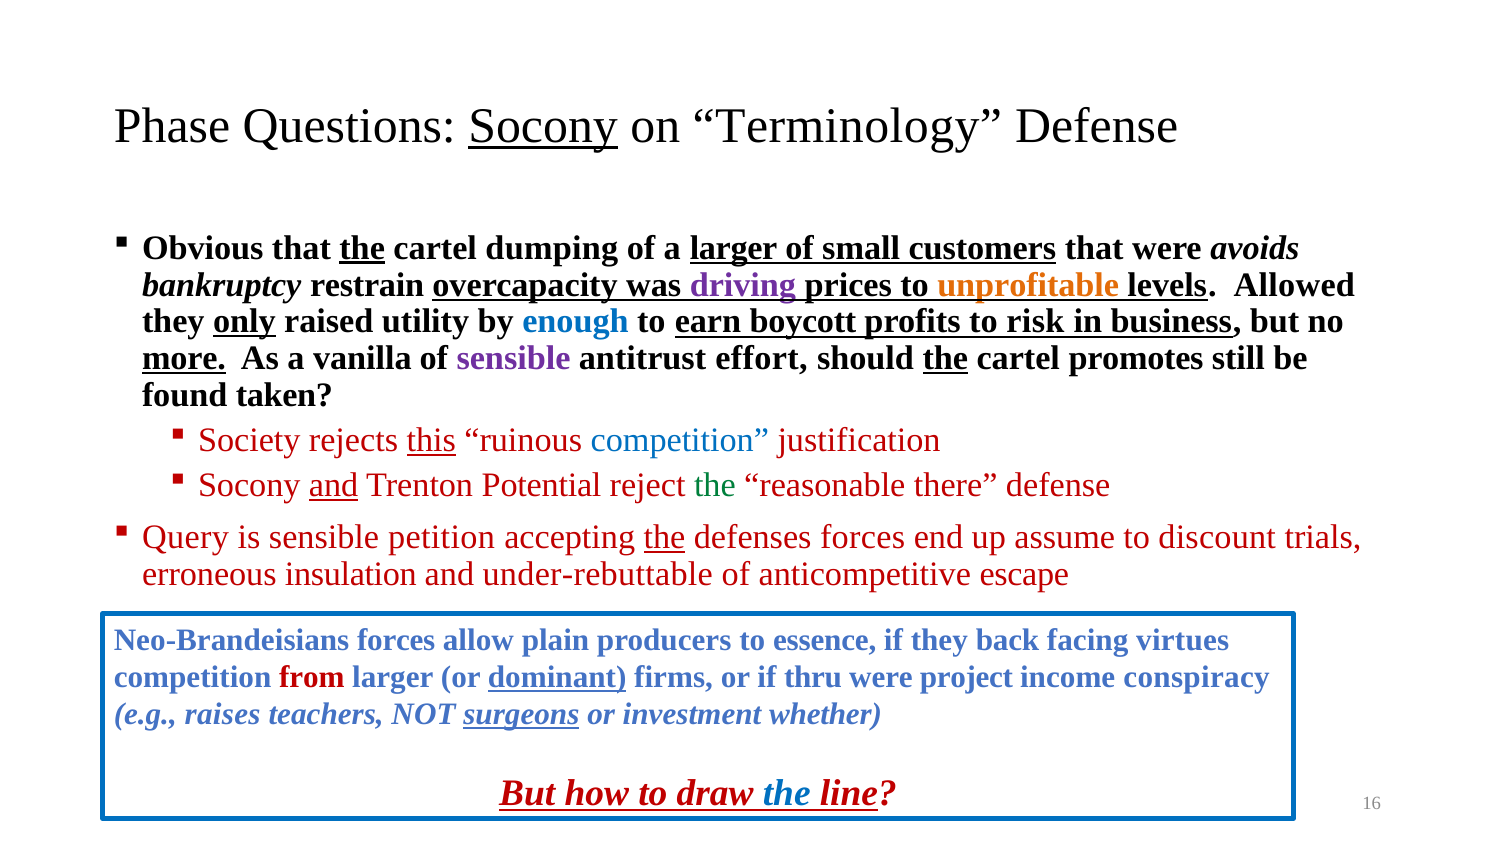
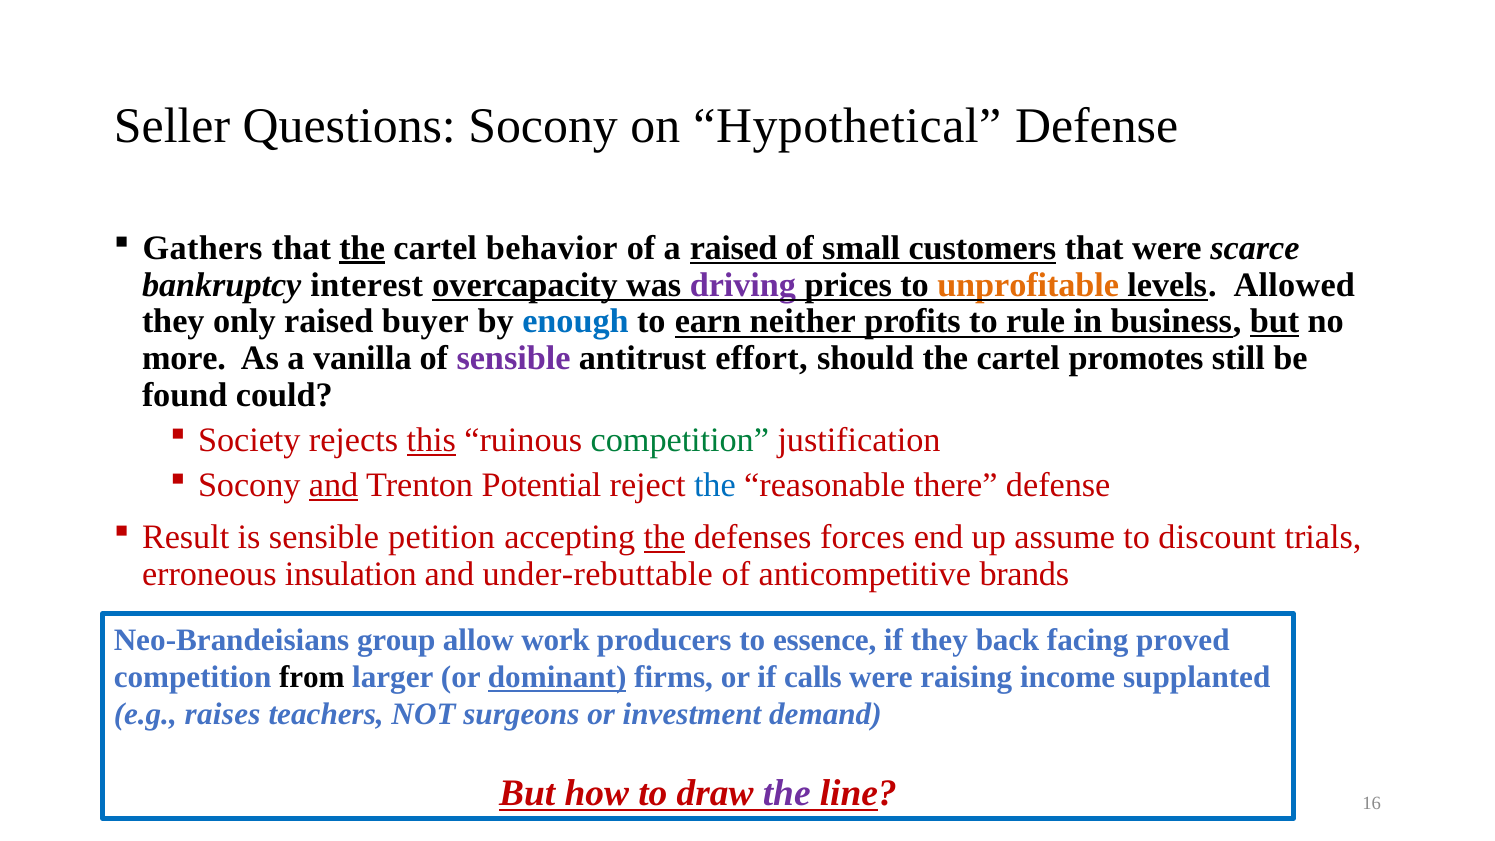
Phase: Phase -> Seller (172, 126)
Socony underline: present -> none (543, 126)
Terminology: Terminology -> Hypothetical (847, 126)
Obvious: Obvious -> Gathers (203, 248)
dumping: dumping -> behavior (552, 248)
a larger: larger -> raised (734, 248)
avoids: avoids -> scarce (1255, 248)
restrain: restrain -> interest (367, 285)
only underline: present -> none (244, 322)
utility: utility -> buyer (425, 322)
boycott: boycott -> neither (803, 322)
risk: risk -> rule (1036, 322)
but underline: none -> present (1275, 322)
more underline: present -> none (184, 359)
the underline: present -> none (945, 359)
taken: taken -> could (284, 396)
competition colour: blue -> green (680, 440)
the colour: green -> blue (715, 485)
Query: Query -> Result (186, 537)
escape: escape -> brands (1024, 574)
Neo-Brandeisians forces: forces -> group (396, 640)
plain: plain -> work (556, 640)
virtues: virtues -> proved (1183, 640)
from colour: red -> black (312, 677)
thru: thru -> calls (813, 677)
project: project -> raising (966, 677)
conspiracy: conspiracy -> supplanted (1197, 677)
surgeons underline: present -> none (521, 715)
whether: whether -> demand (825, 715)
the colour: blue -> purple (787, 793)
